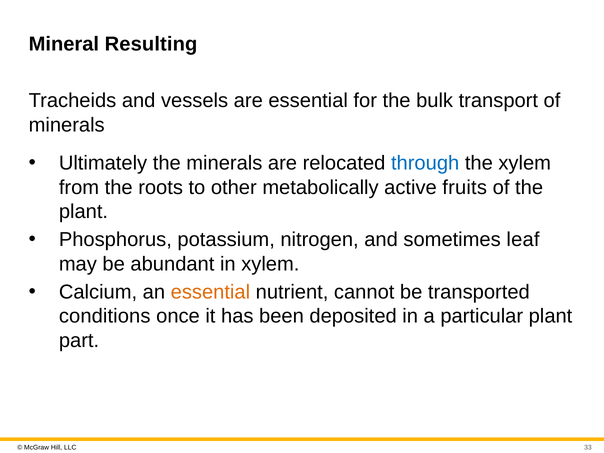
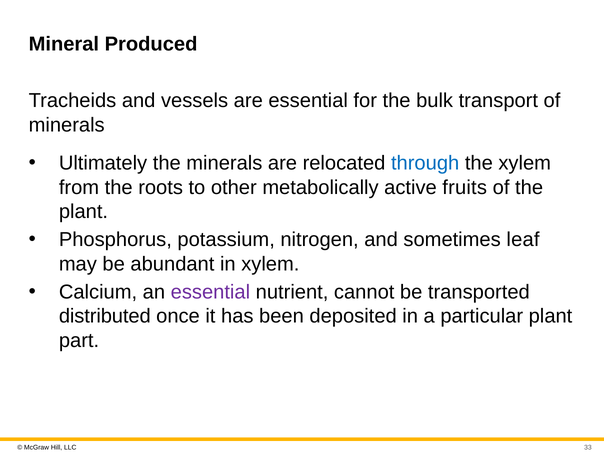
Resulting: Resulting -> Produced (151, 44)
essential colour: orange -> purple (210, 292)
conditions: conditions -> distributed (105, 316)
